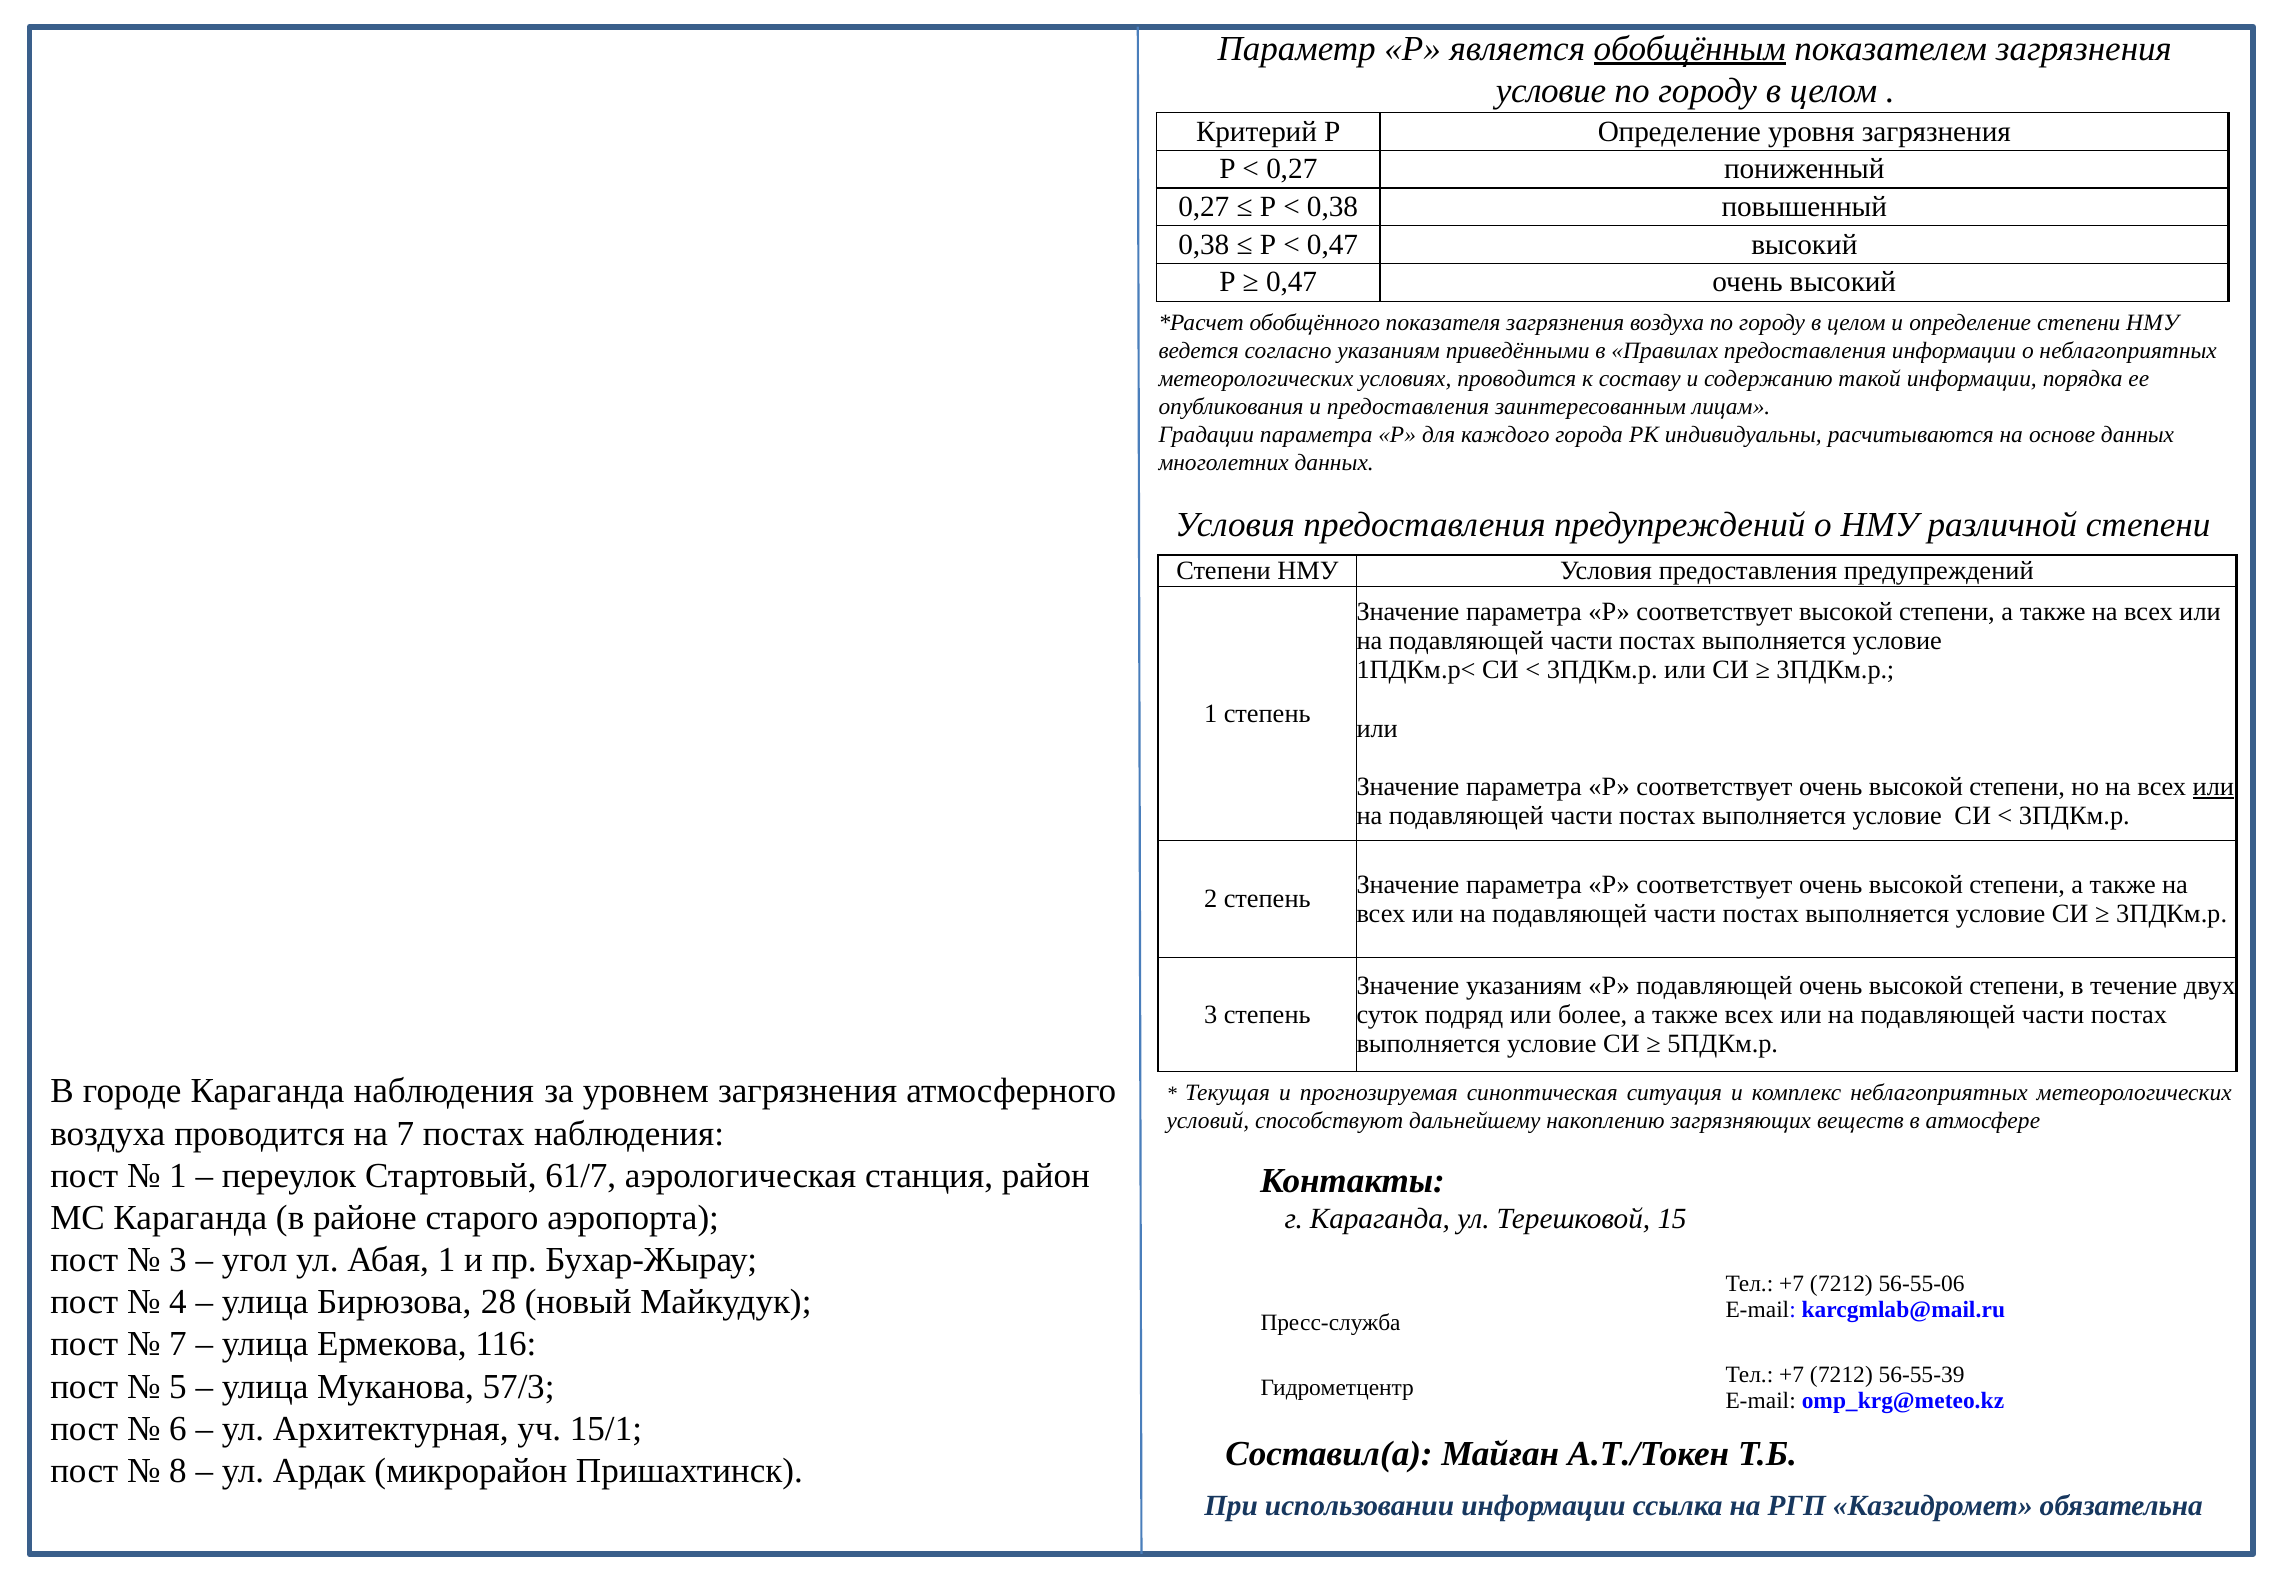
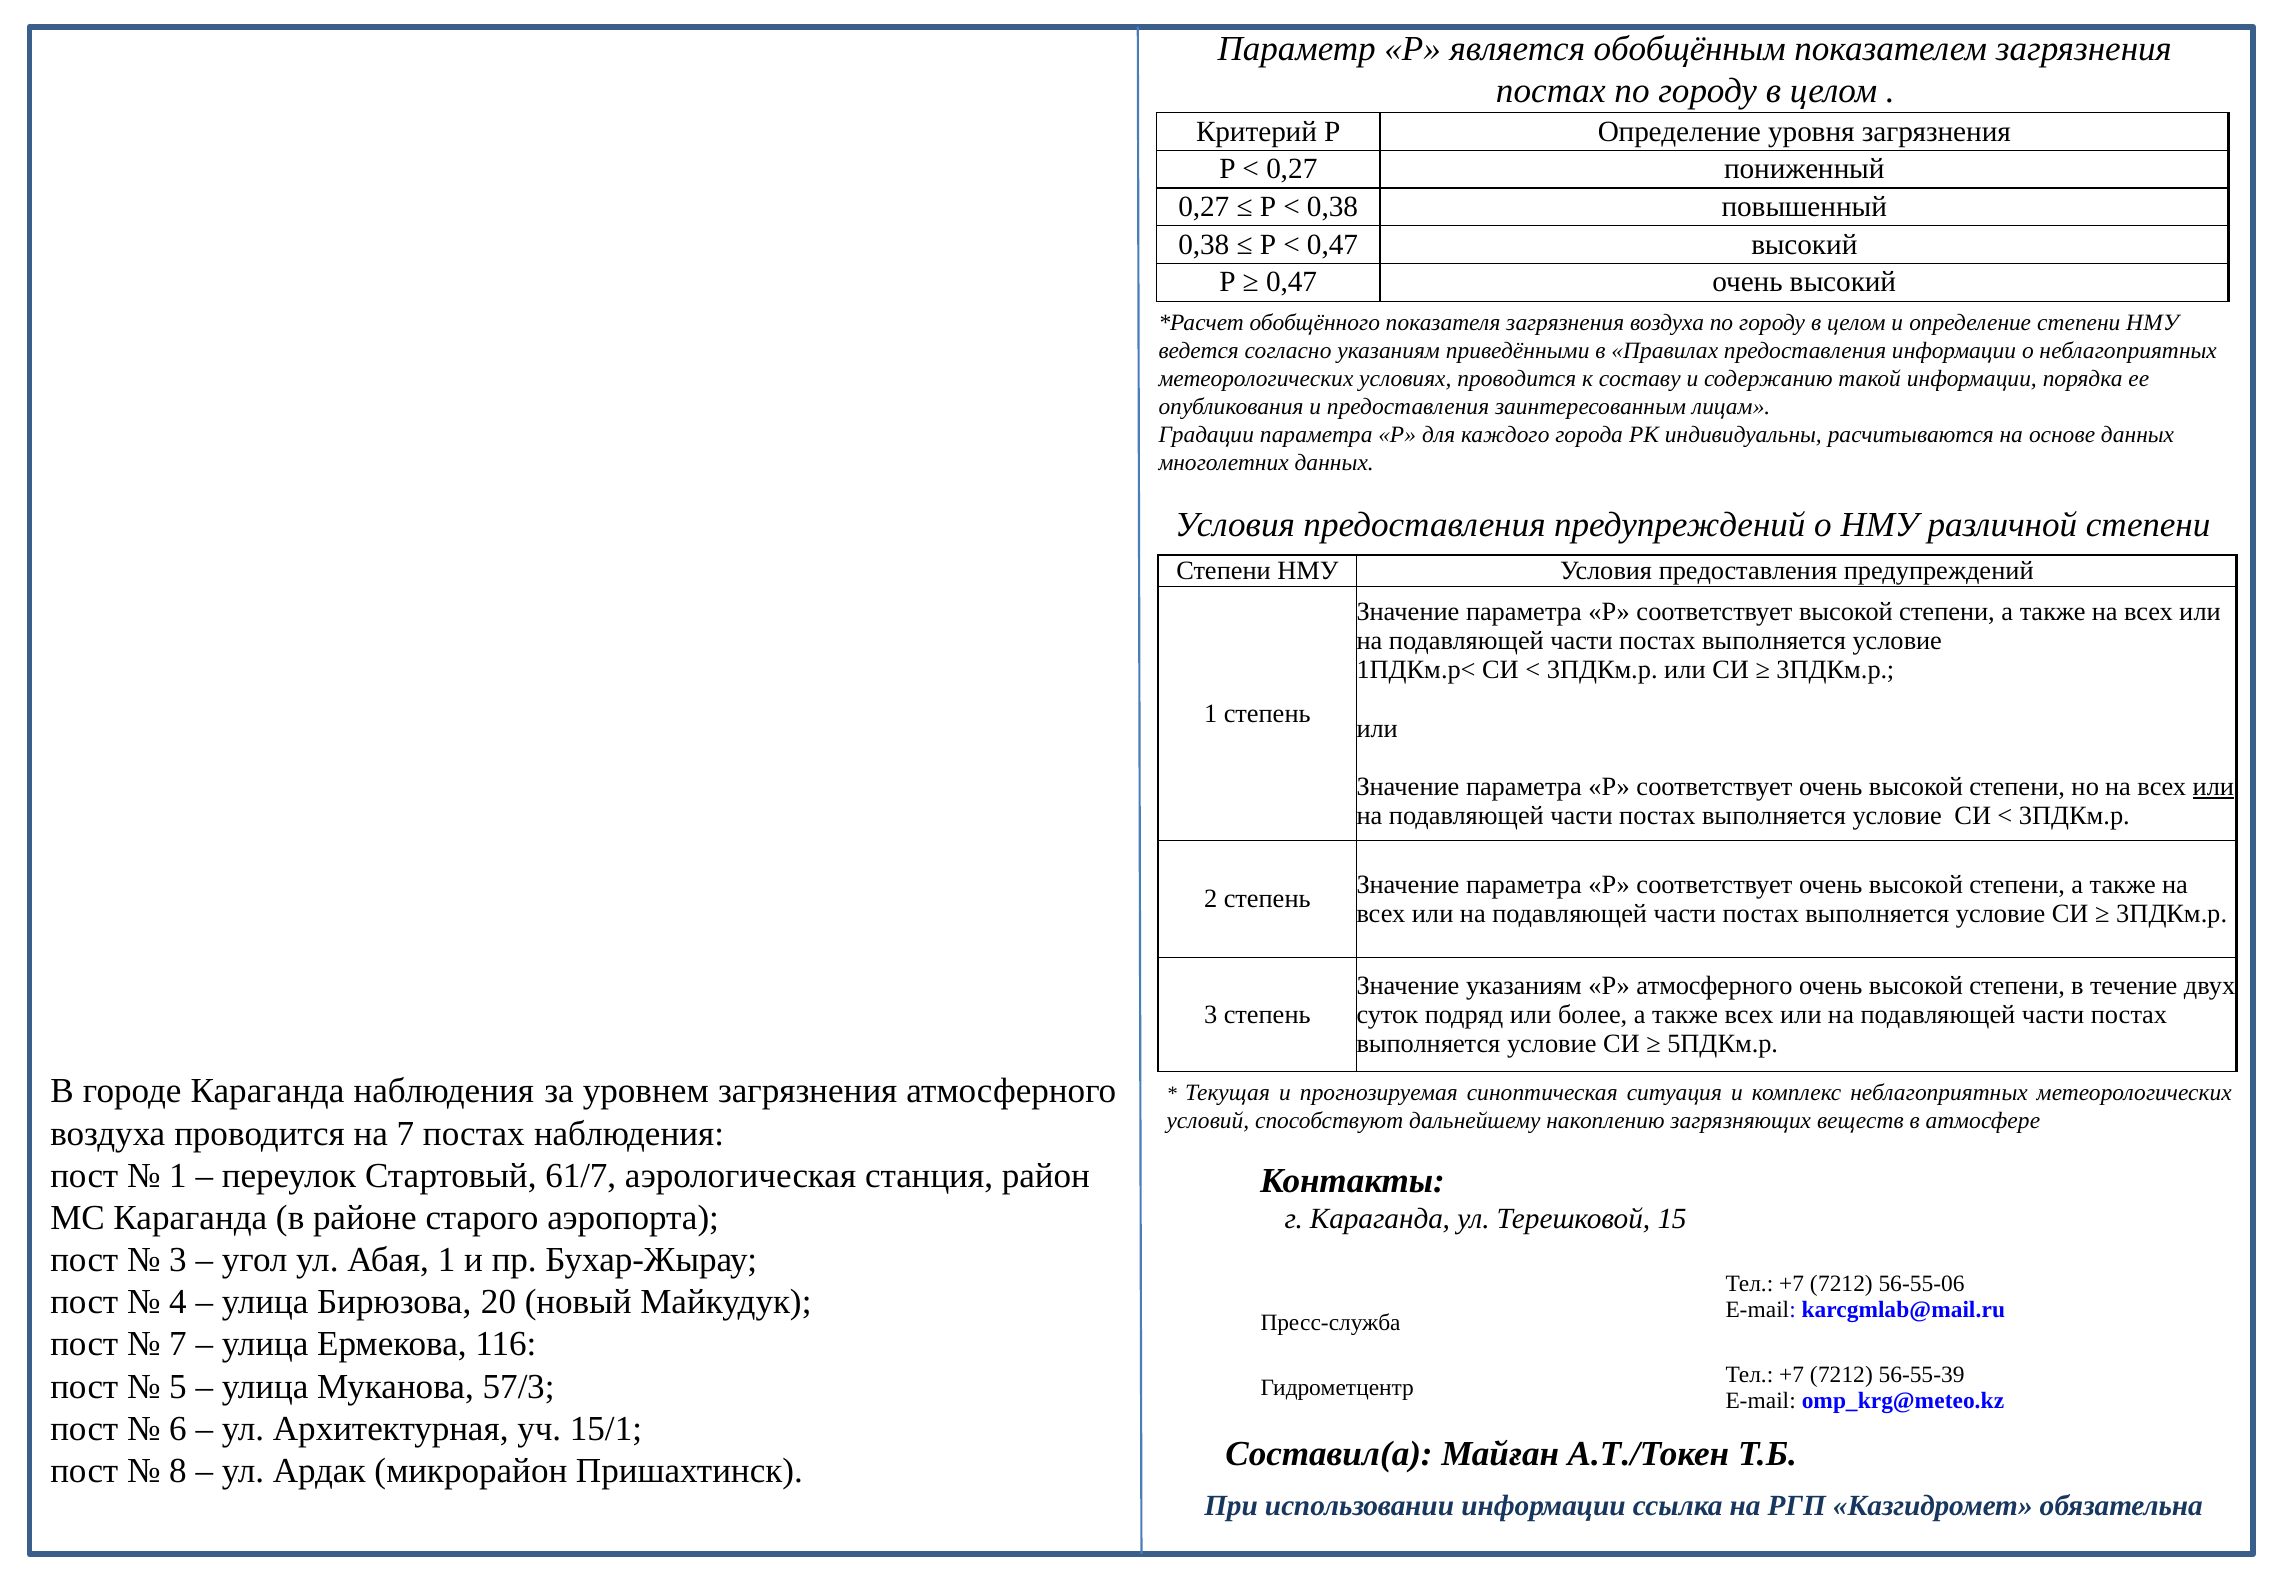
обобщённым underline: present -> none (1690, 48)
условие: условие -> постах (1551, 91)
Р подавляющей: подавляющей -> атмосферного (1714, 985)
28: 28 -> 20 (499, 1302)
